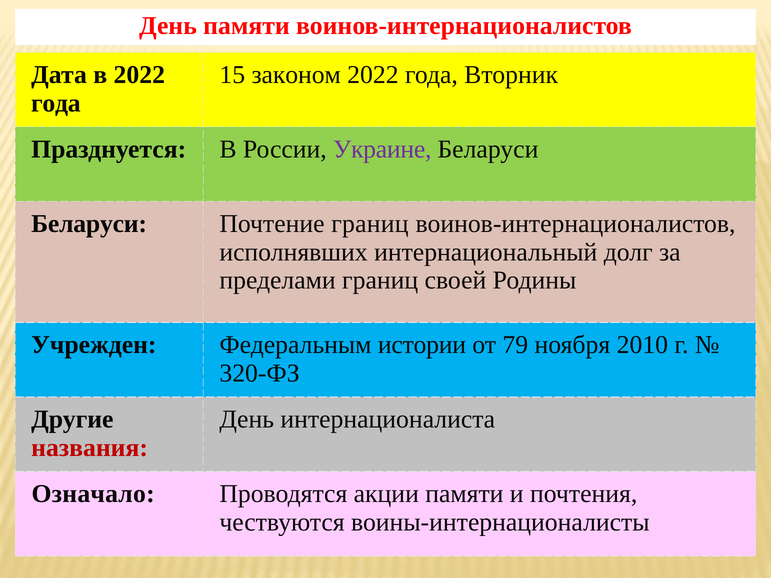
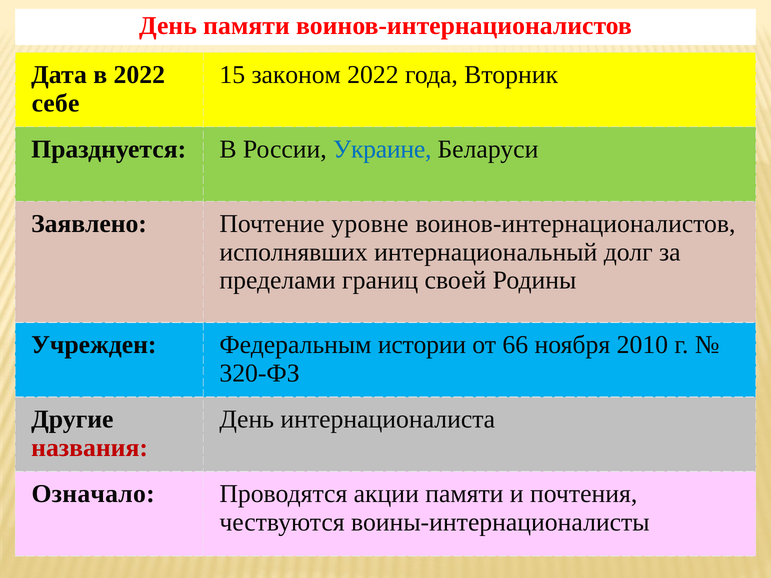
года: года -> себе (56, 103)
Украине colour: purple -> blue (382, 149)
Беларуси: Беларуси -> Заявлено (89, 224)
Почтение границ: границ -> уровне (370, 224)
79: 79 -> 66 (515, 345)
